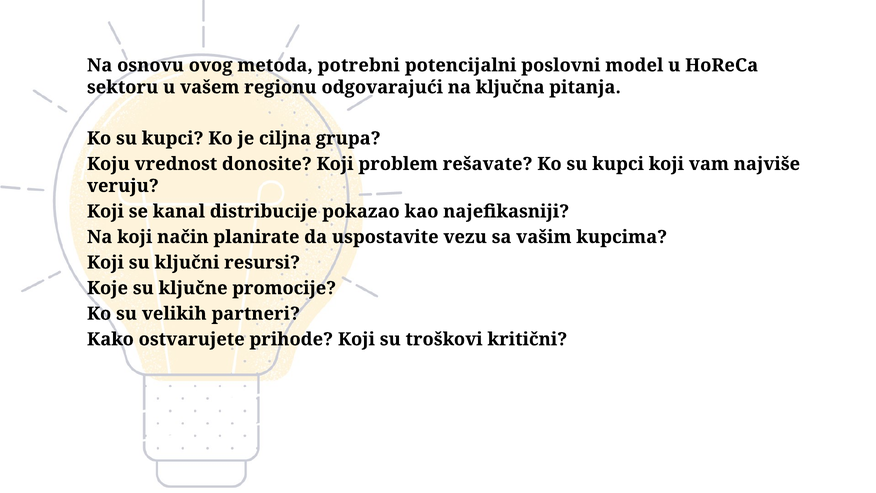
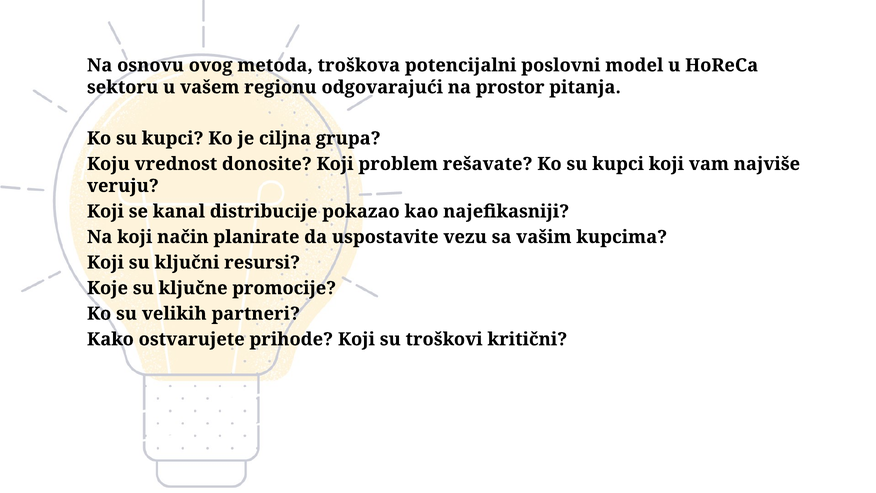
potrebni: potrebni -> troškova (359, 65)
ključna: ključna -> prostor (510, 87)
